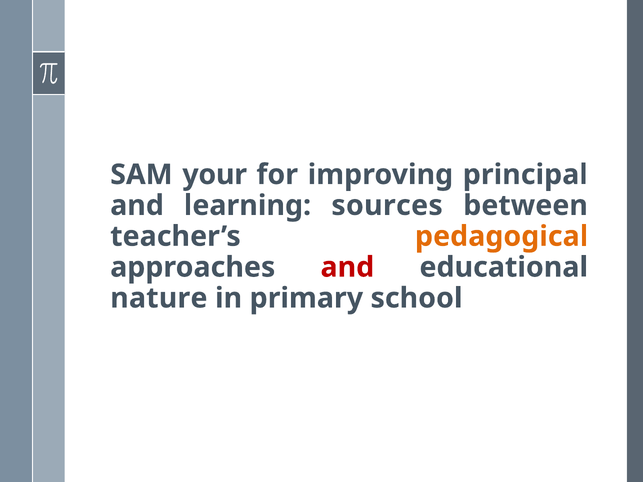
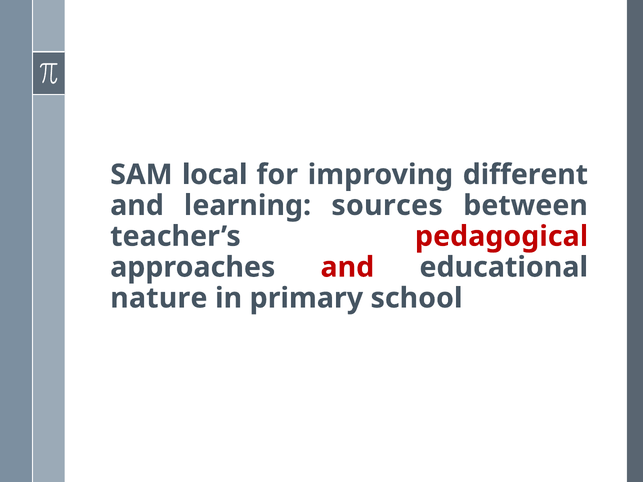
your: your -> local (215, 175)
principal: principal -> different (525, 175)
pedagogical colour: orange -> red (502, 236)
